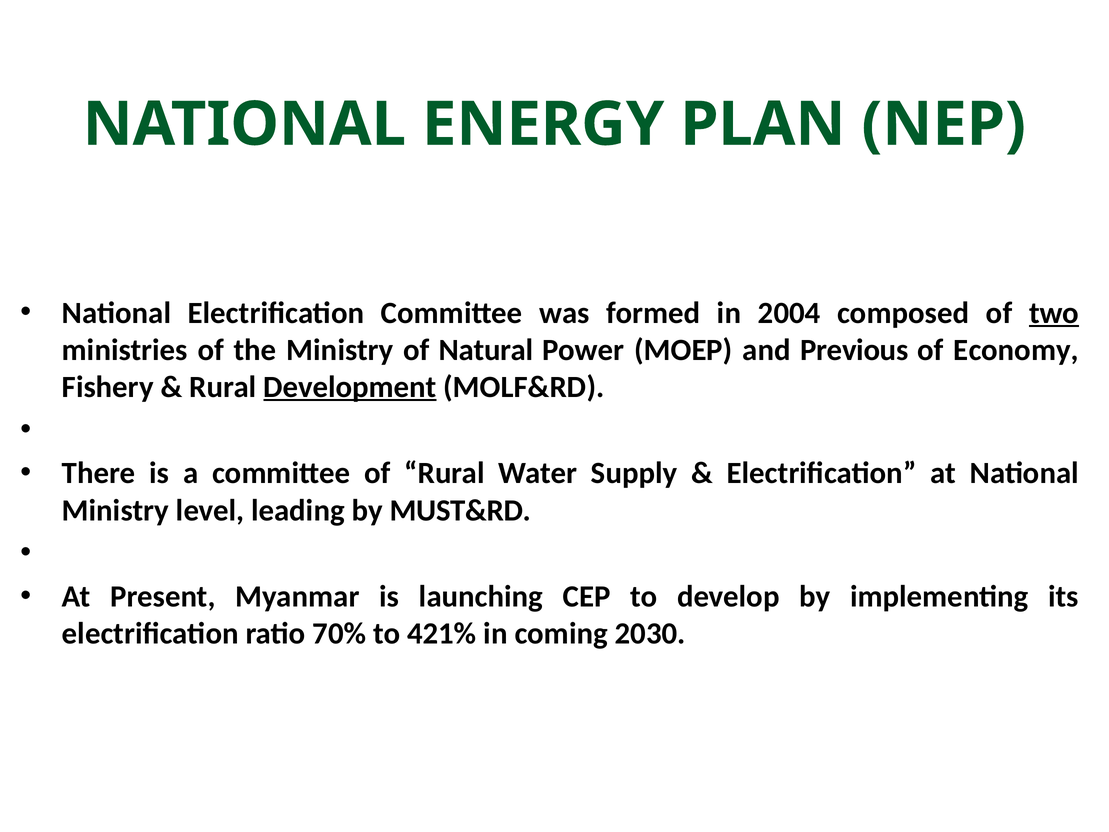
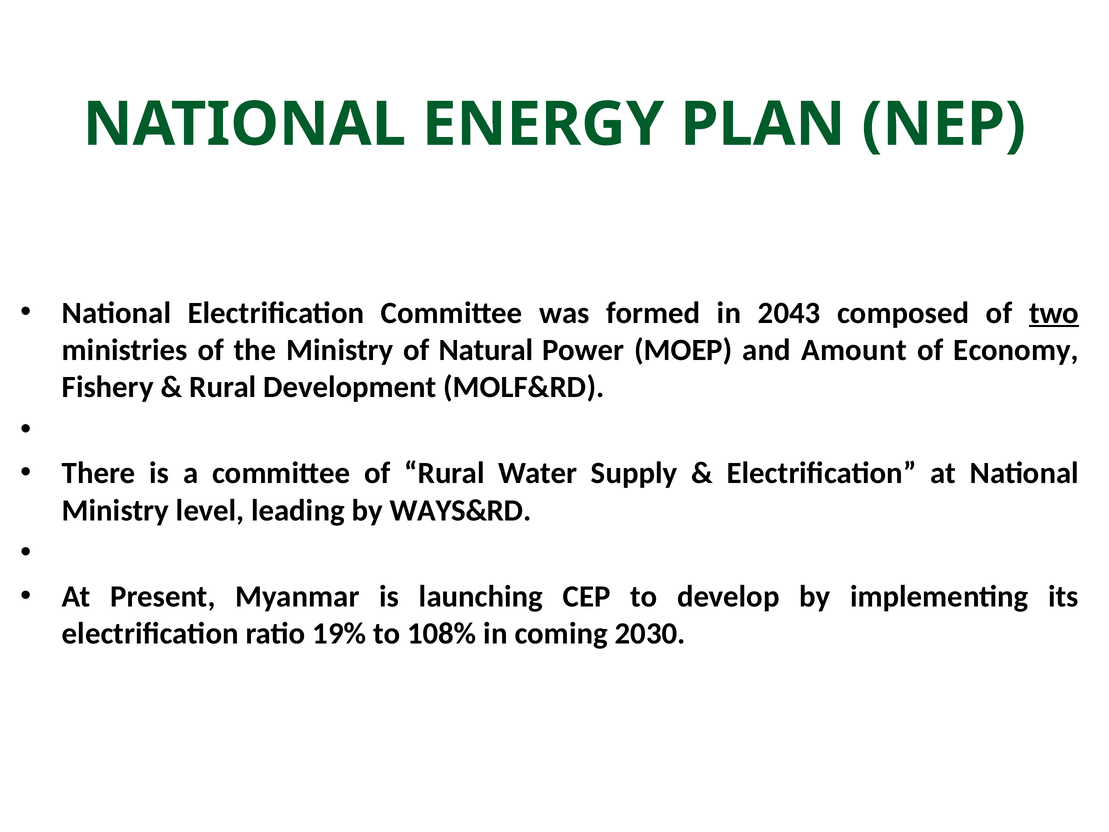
2004: 2004 -> 2043 (789, 313)
Previous: Previous -> Amount (854, 350)
Development underline: present -> none (350, 387)
MUST&RD: MUST&RD -> WAYS&RD (460, 510)
70%: 70% -> 19% (339, 634)
421%: 421% -> 108% (442, 634)
